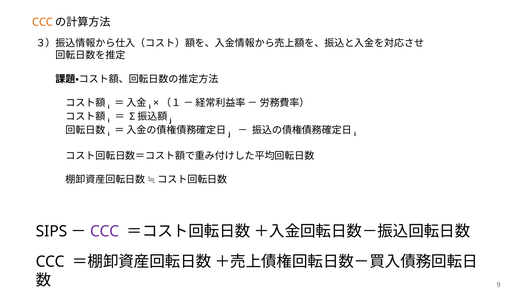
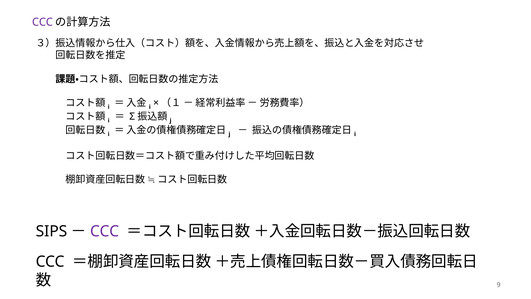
CCC colour: orange -> purple (42, 22)
